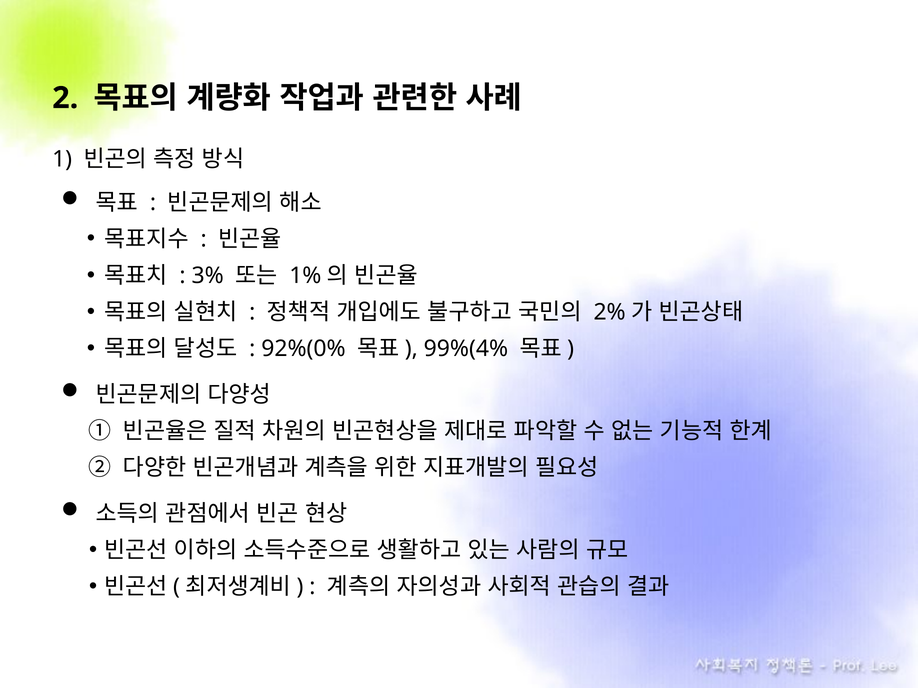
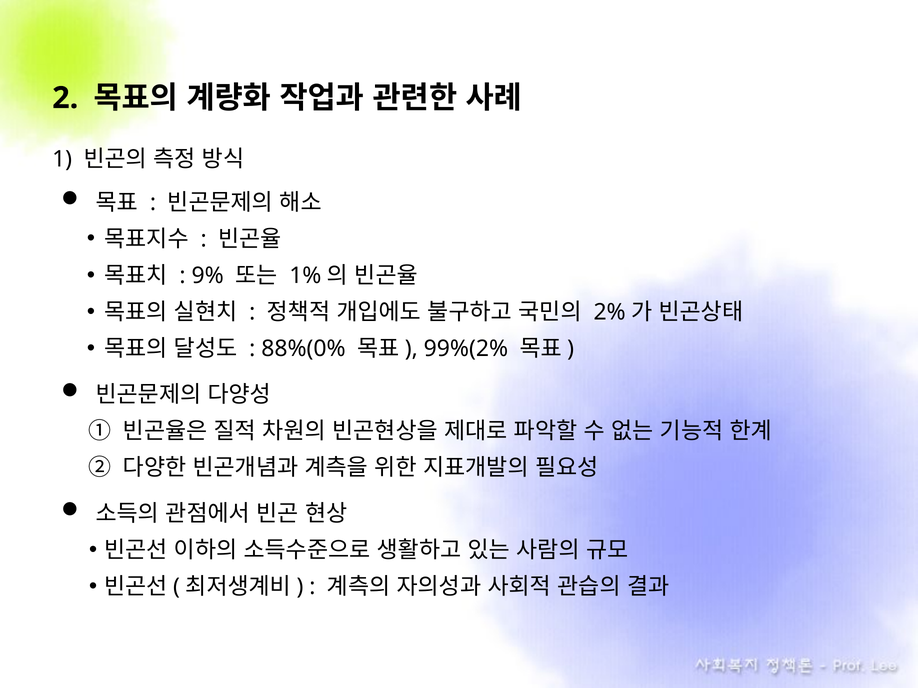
3%: 3% -> 9% (208, 276)
92%(0%: 92%(0% -> 88%(0% (303, 349)
99%(4%: 99%(4% -> 99%(2% (466, 349)
